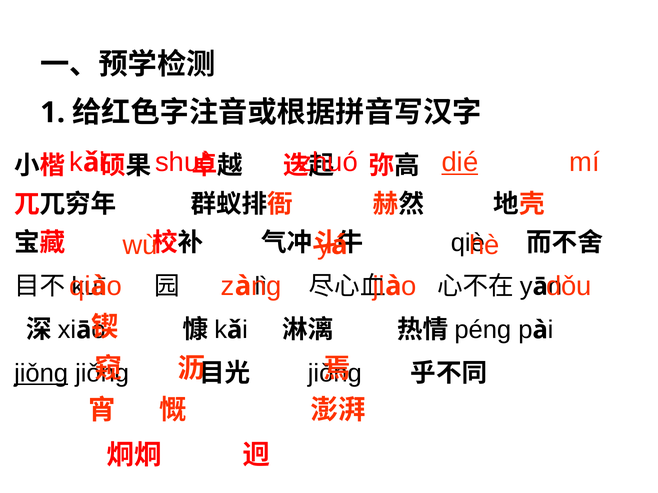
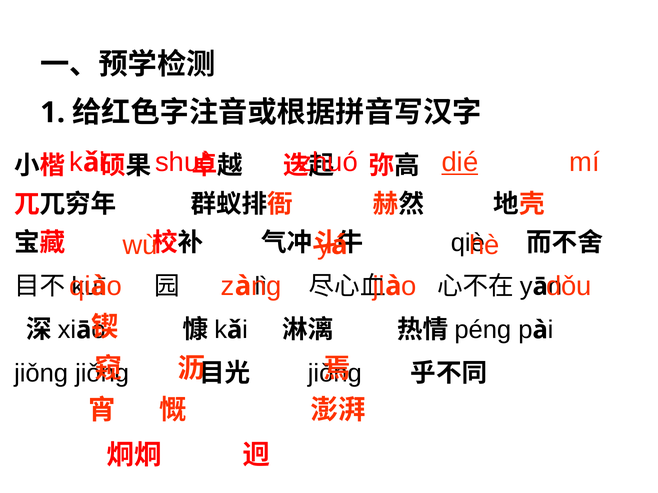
jiǒng underline: present -> none (41, 374)
